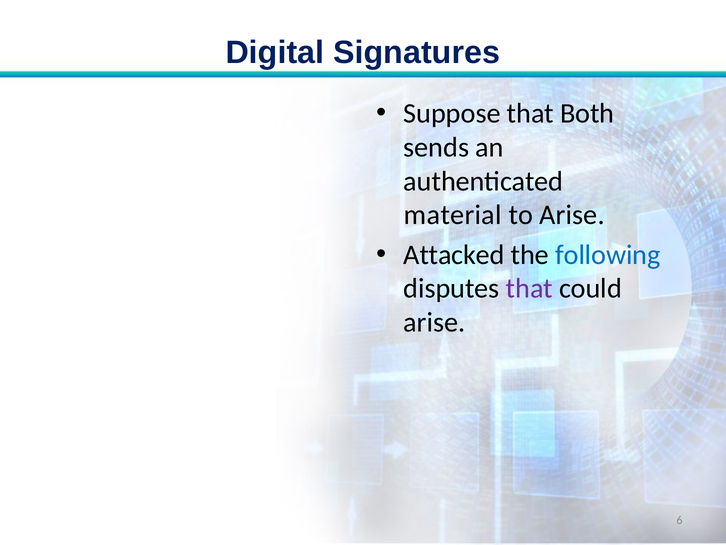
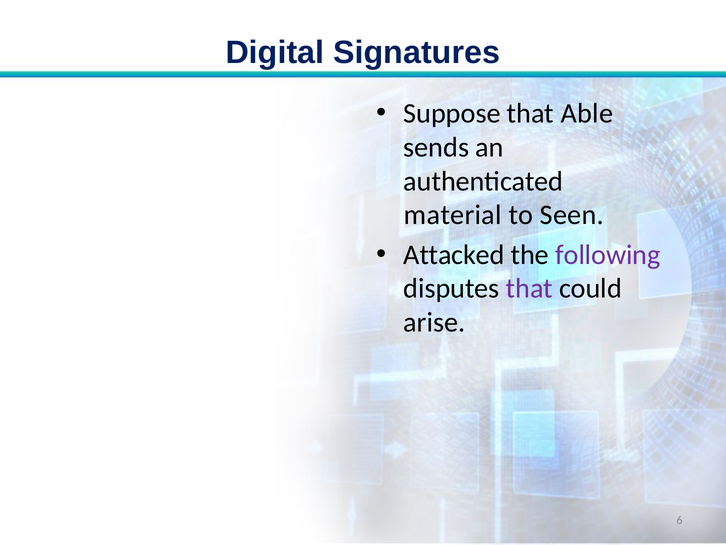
Both: Both -> Able (587, 113)
to Arise: Arise -> Seen (572, 215)
following colour: blue -> purple (608, 254)
